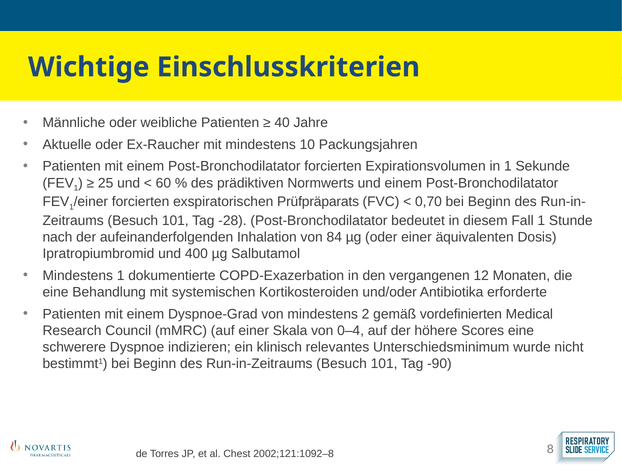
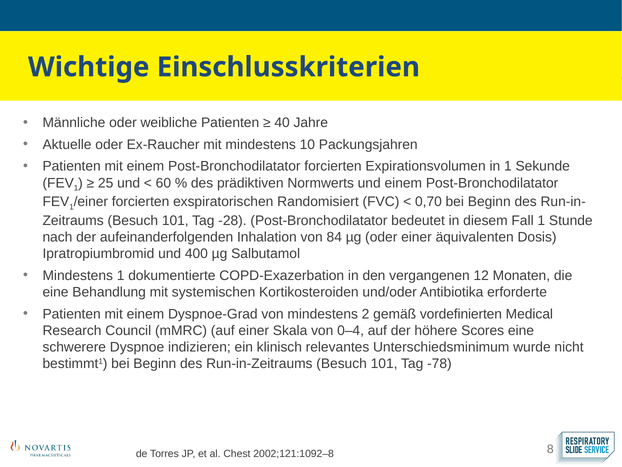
Prüfpräparats: Prüfpräparats -> Randomisiert (318, 202)
-90: -90 -> -78 (439, 363)
